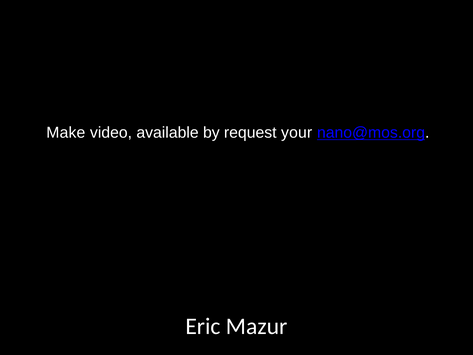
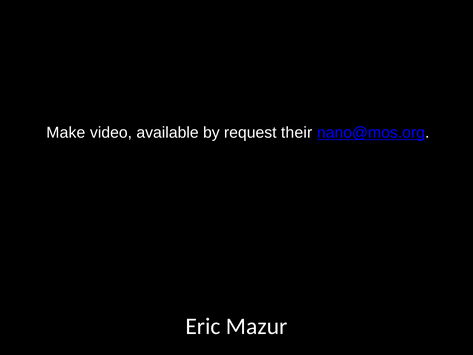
your: your -> their (297, 133)
